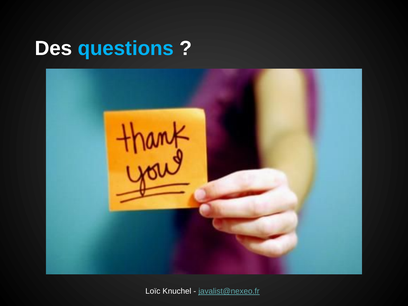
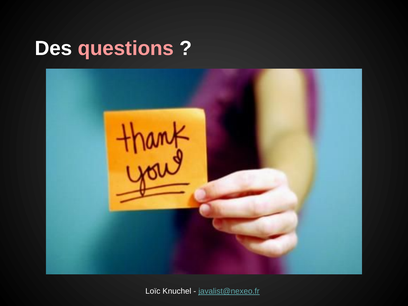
questions colour: light blue -> pink (126, 48)
